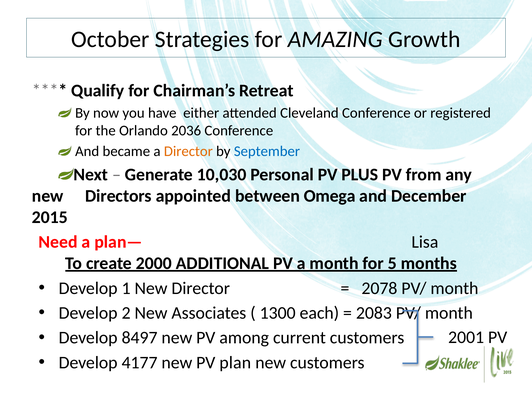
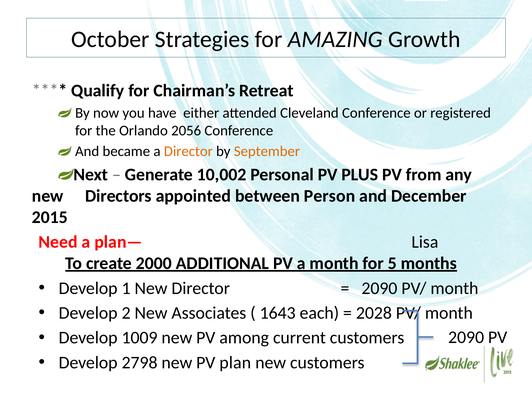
2036: 2036 -> 2056 (186, 131)
September colour: blue -> orange (267, 151)
10,030: 10,030 -> 10,002 (222, 175)
Omega: Omega -> Person (330, 196)
2078: 2078 -> 2090 (379, 288)
1300: 1300 -> 1643 (278, 313)
2083: 2083 -> 2028 (374, 313)
8497: 8497 -> 1009 (140, 338)
2001: 2001 -> 2090 (466, 337)
4177: 4177 -> 2798 (140, 363)
